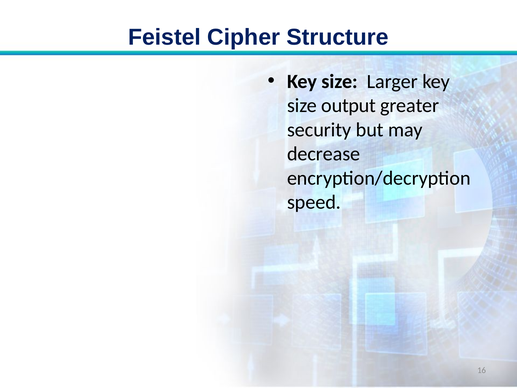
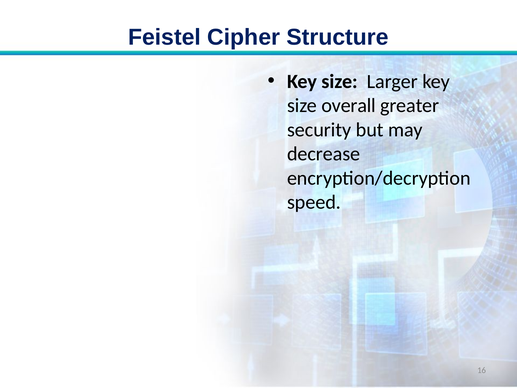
output: output -> overall (349, 106)
